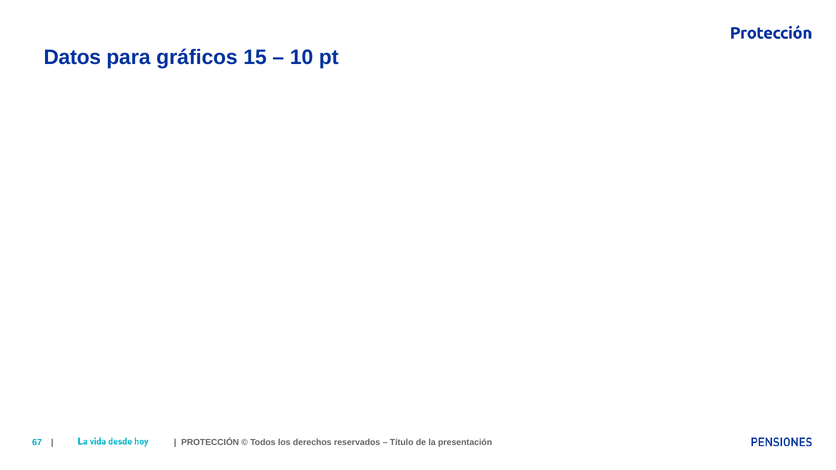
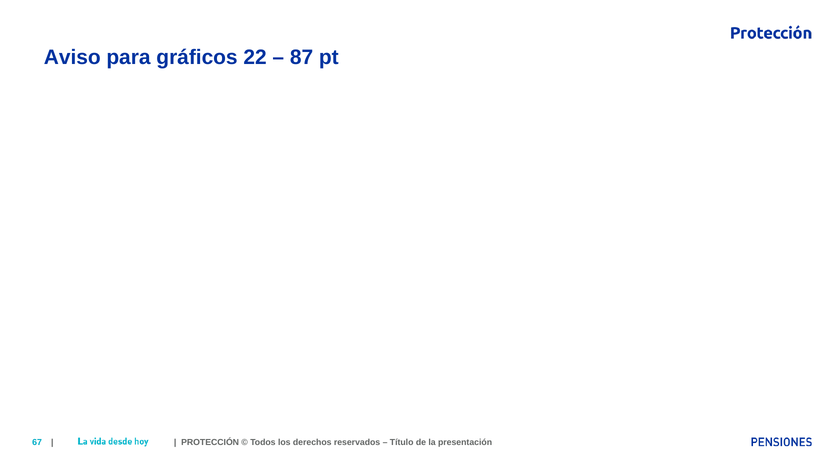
Datos: Datos -> Aviso (72, 57)
15: 15 -> 22 (255, 57)
10: 10 -> 87 (302, 57)
